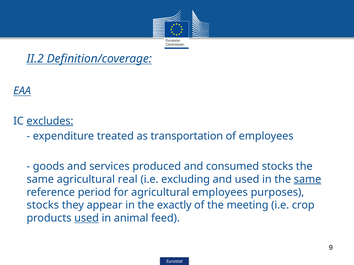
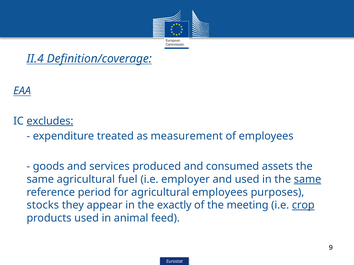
II.2: II.2 -> II.4 (35, 59)
transportation: transportation -> measurement (187, 136)
consumed stocks: stocks -> assets (278, 167)
real: real -> fuel (128, 180)
excluding: excluding -> employer (186, 180)
crop underline: none -> present (303, 206)
used underline: present -> none (87, 219)
